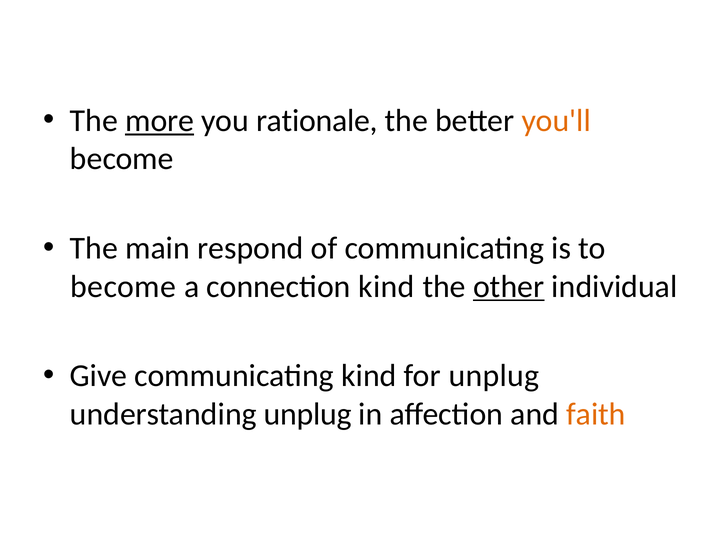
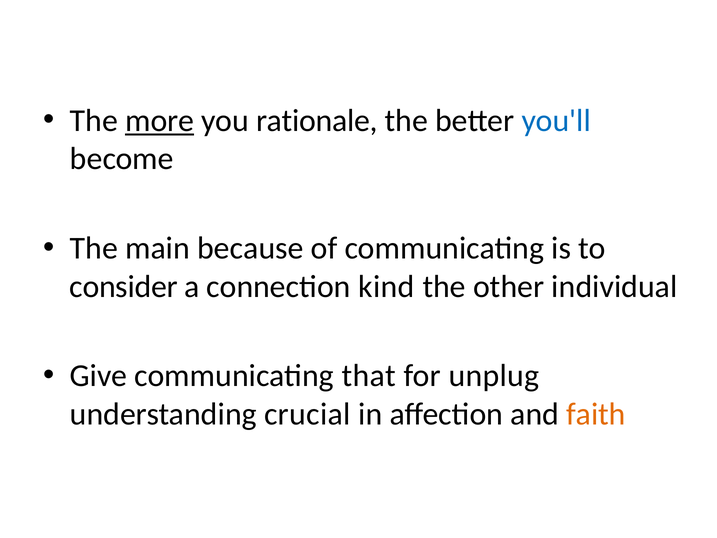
you'll colour: orange -> blue (556, 121)
respond: respond -> because (250, 248)
become: become -> consider (124, 286)
other underline: present -> none (509, 286)
communicating kind: kind -> that (369, 376)
understanding unplug: unplug -> crucial (307, 414)
